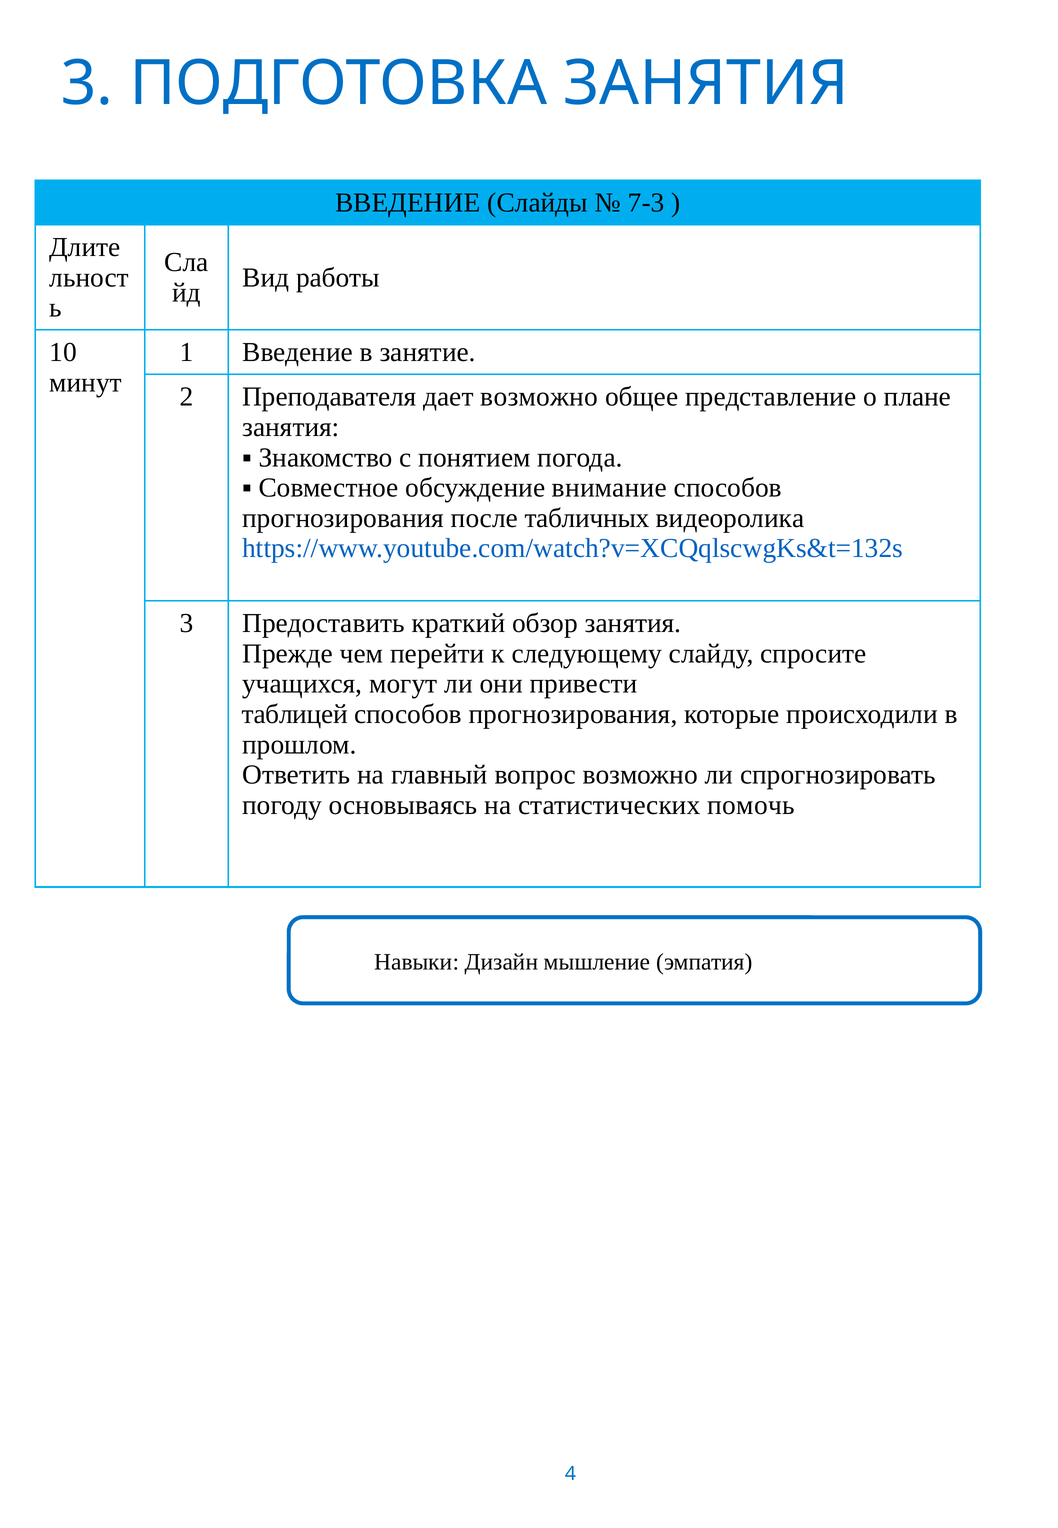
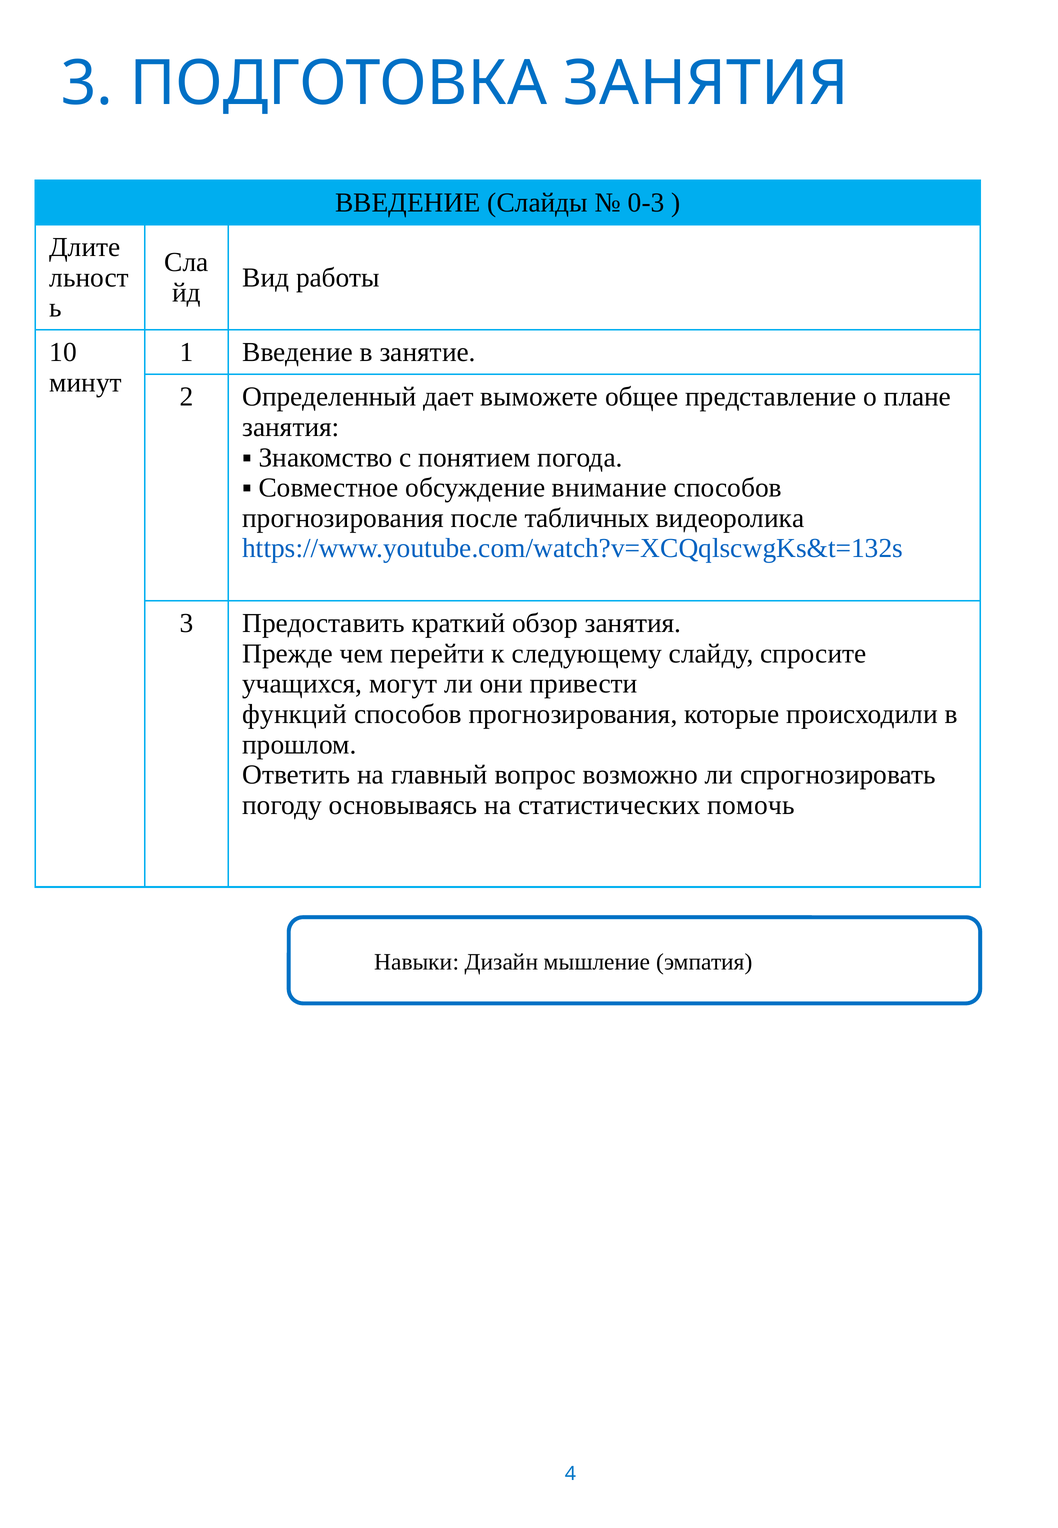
7-3: 7-3 -> 0-3 (646, 203)
Преподавателя: Преподавателя -> Определенный (329, 397)
дает возможно: возможно -> выможете (539, 397)
таблицей: таблицей -> функций (295, 714)
